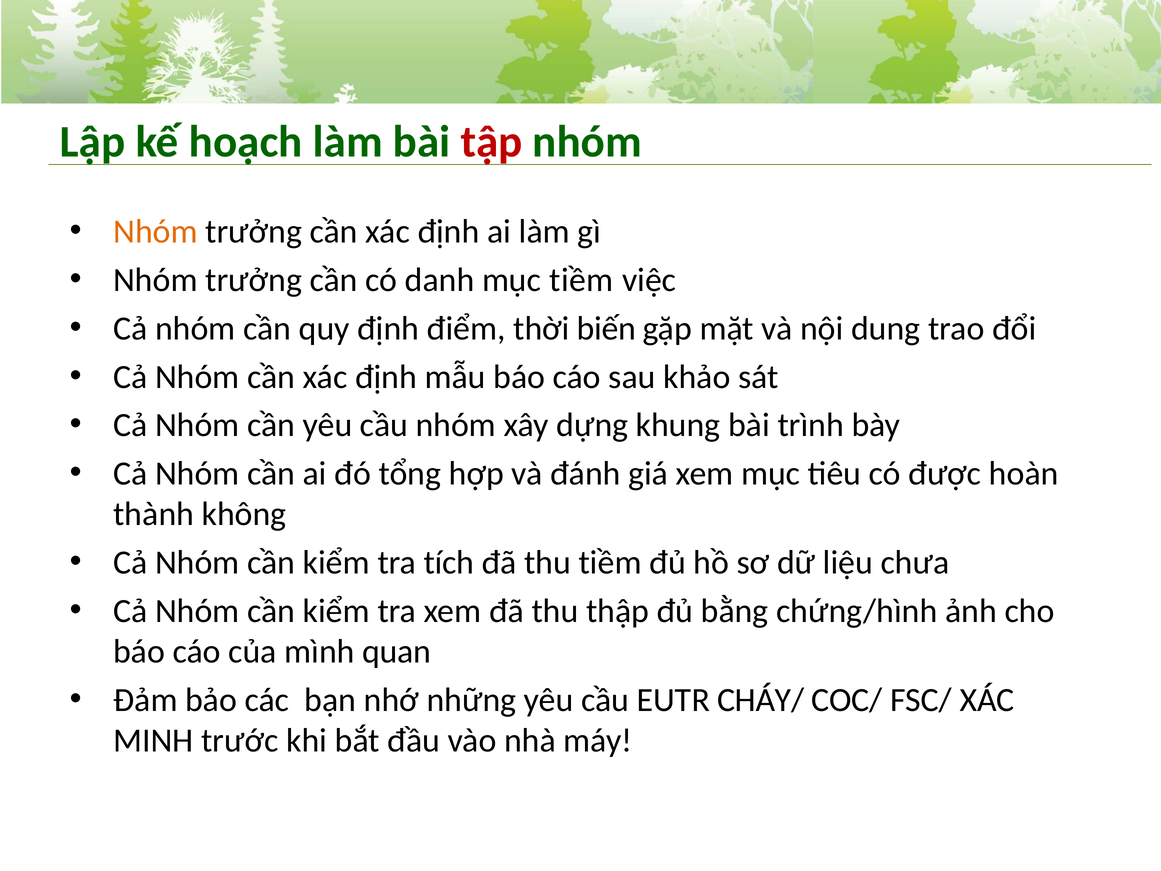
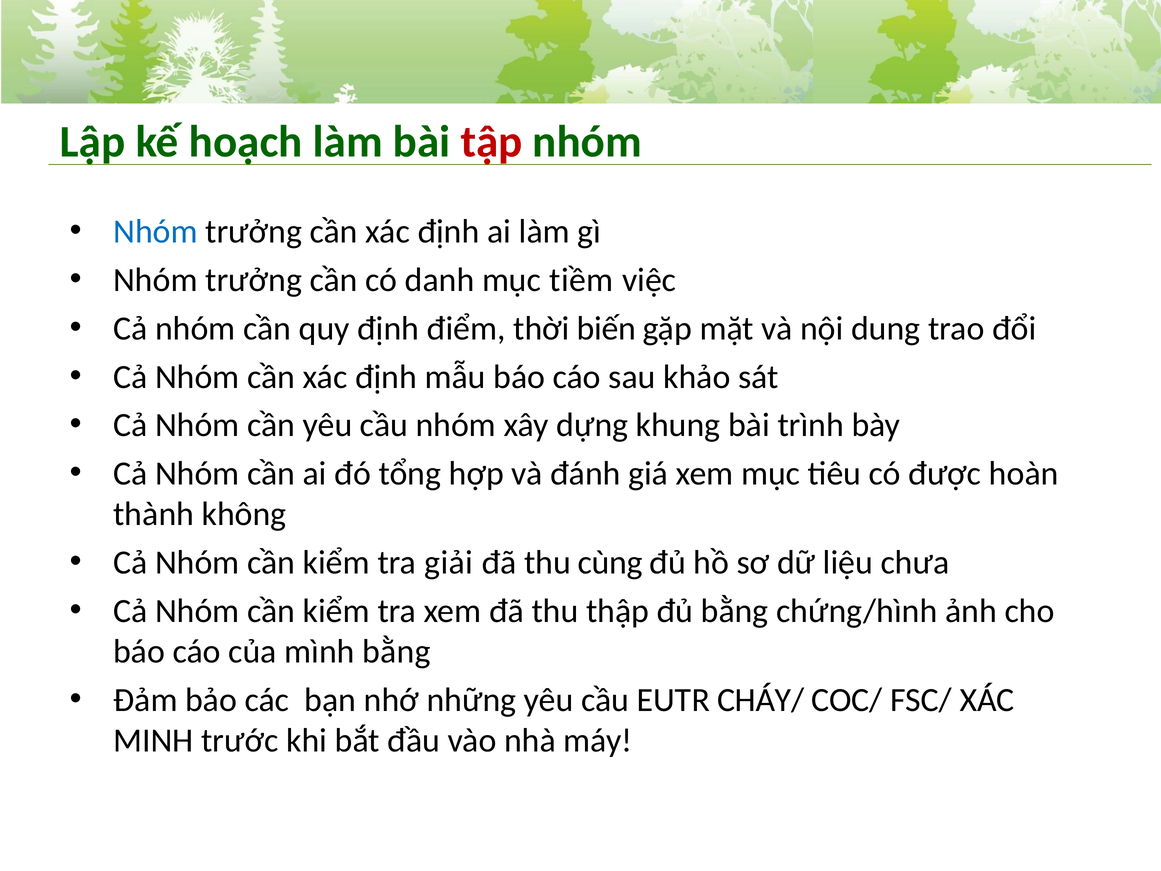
Nhóm colour: orange -> blue (155, 232)
tích: tích -> giải (449, 562)
thu tiềm: tiềm -> cùng (610, 562)
mình quan: quan -> bằng (397, 651)
